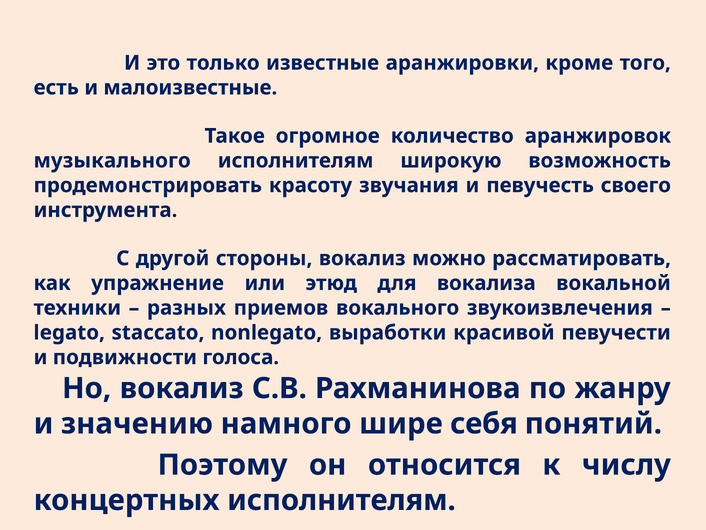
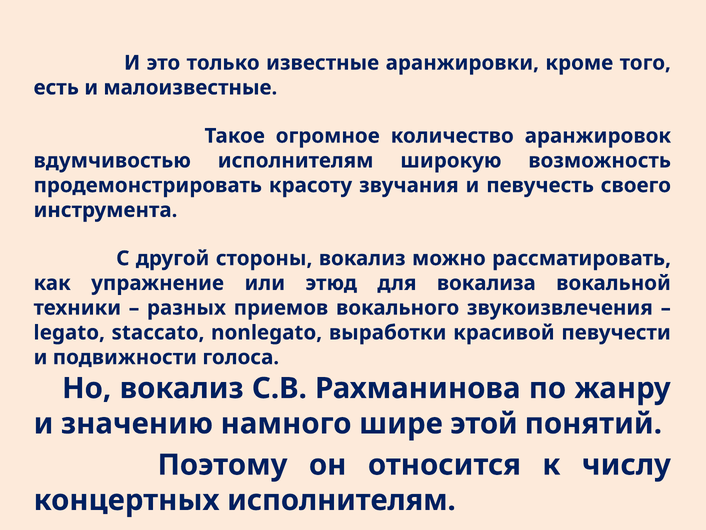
музыкального: музыкального -> вдумчивостью (112, 161)
себя: себя -> этой (484, 423)
